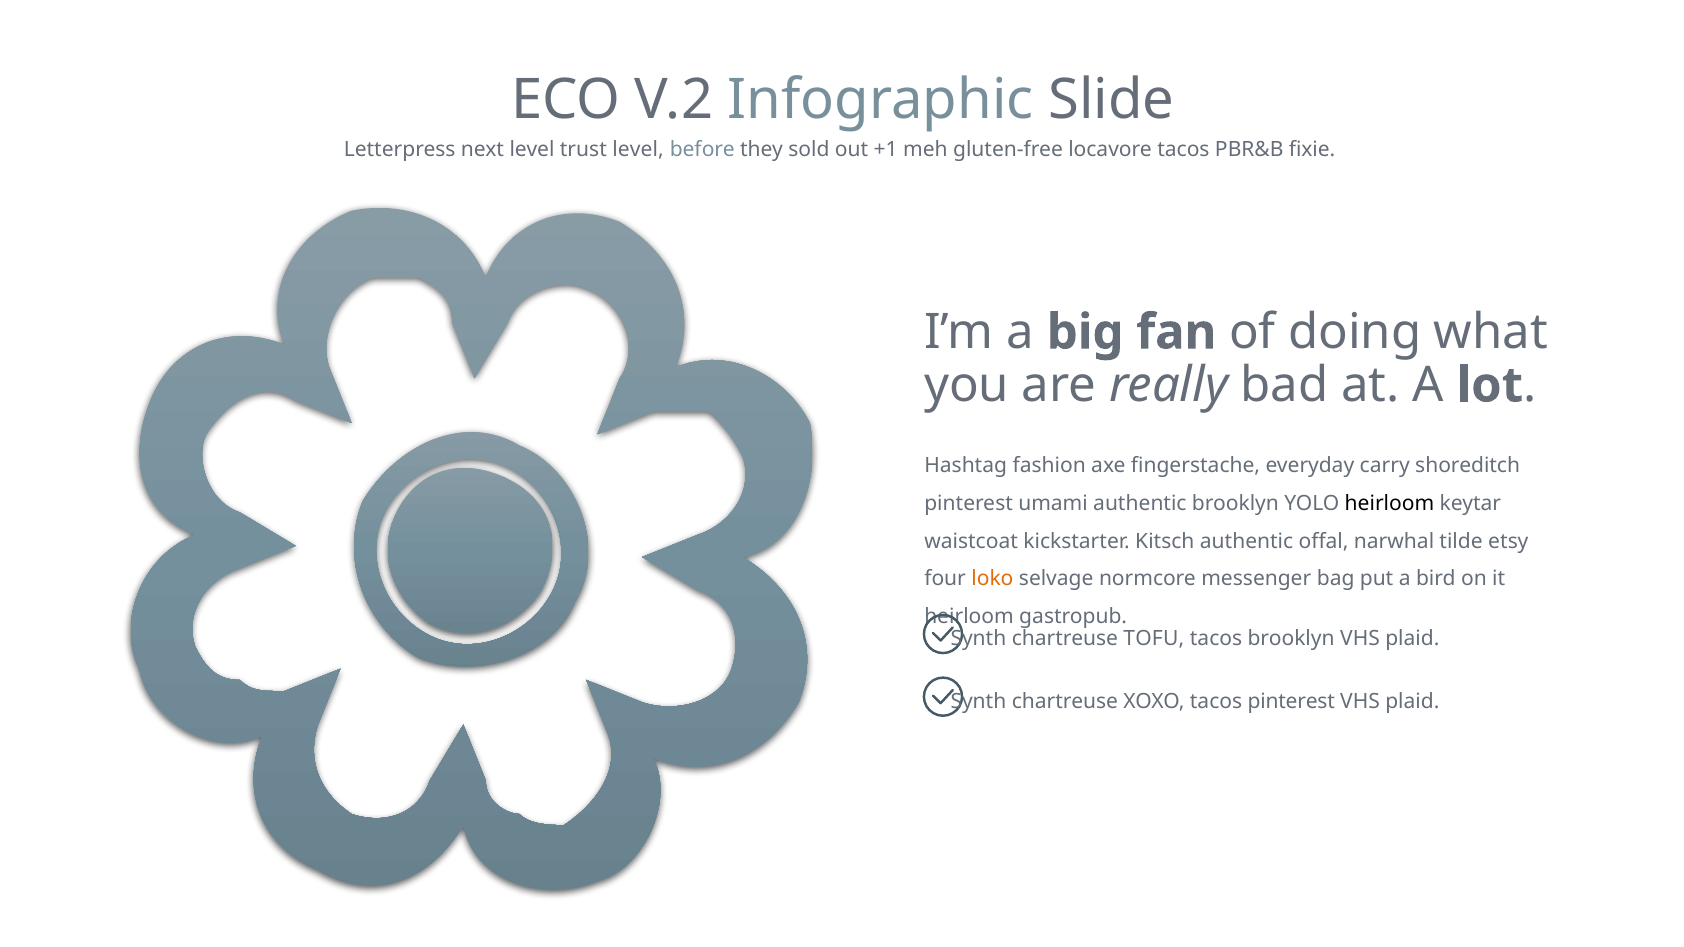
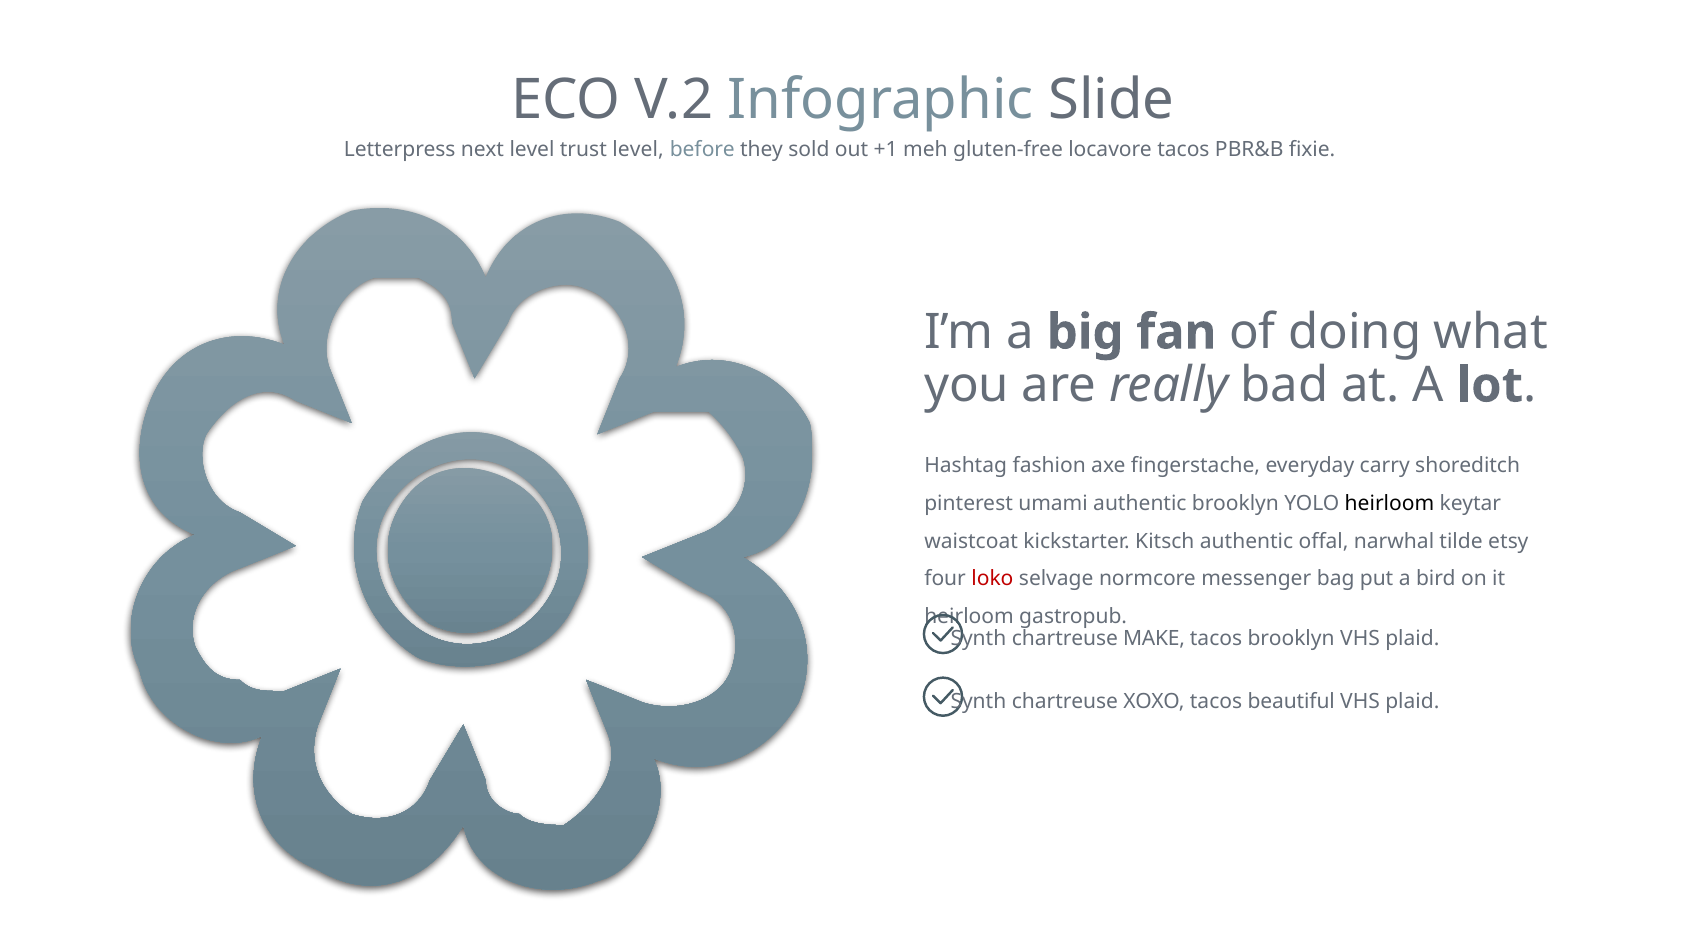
loko colour: orange -> red (992, 579)
TOFU: TOFU -> MAKE (1154, 639)
tacos pinterest: pinterest -> beautiful (1291, 702)
